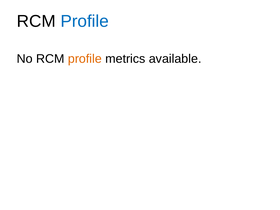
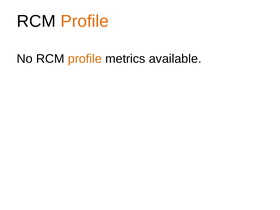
Profile colour: blue -> orange (85, 21)
